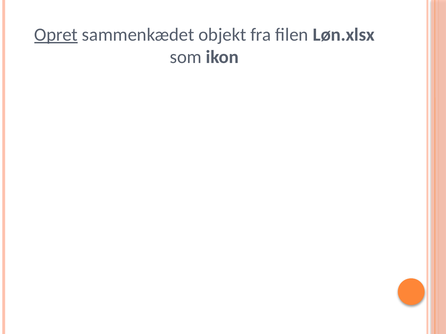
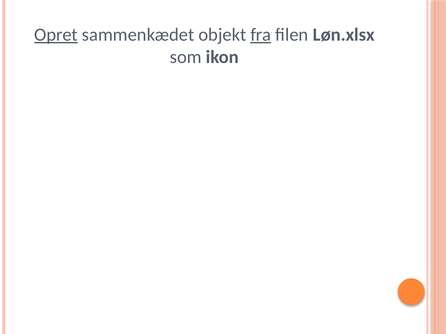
fra underline: none -> present (261, 35)
